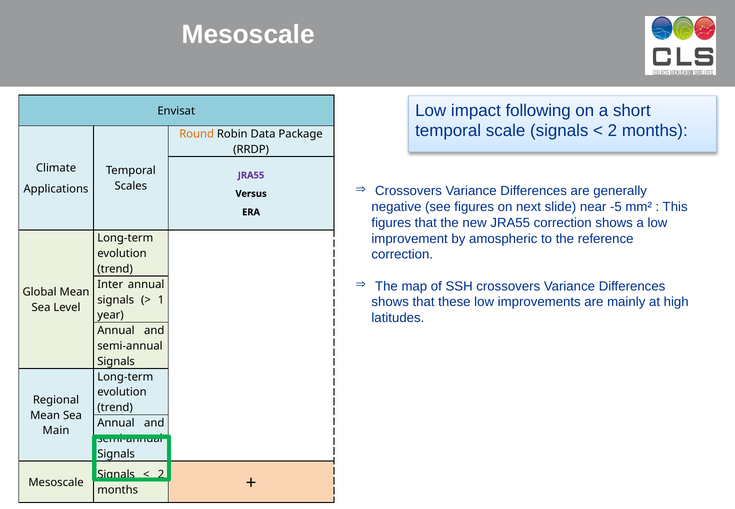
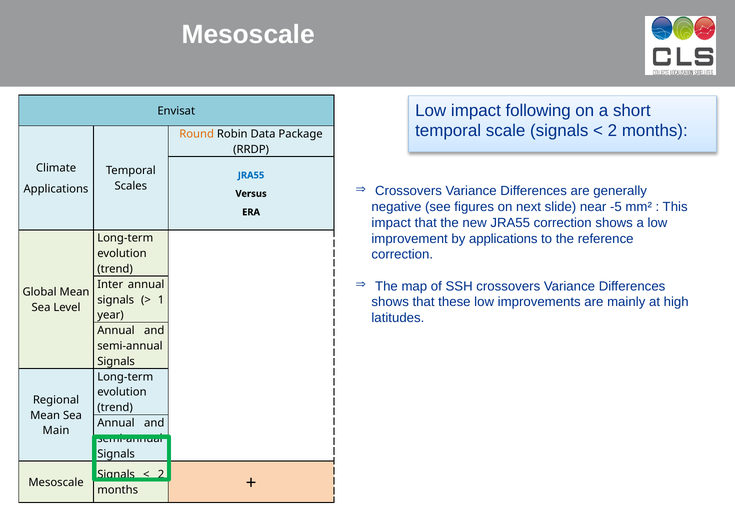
JRA55 colour: purple -> blue (251, 175)
figures: figures -> impact (391, 223)
by amospheric: amospheric -> applications (503, 239)
